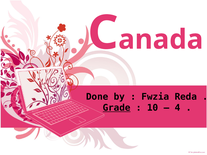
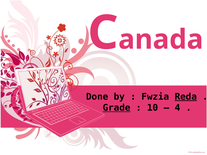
Reda underline: none -> present (186, 97)
